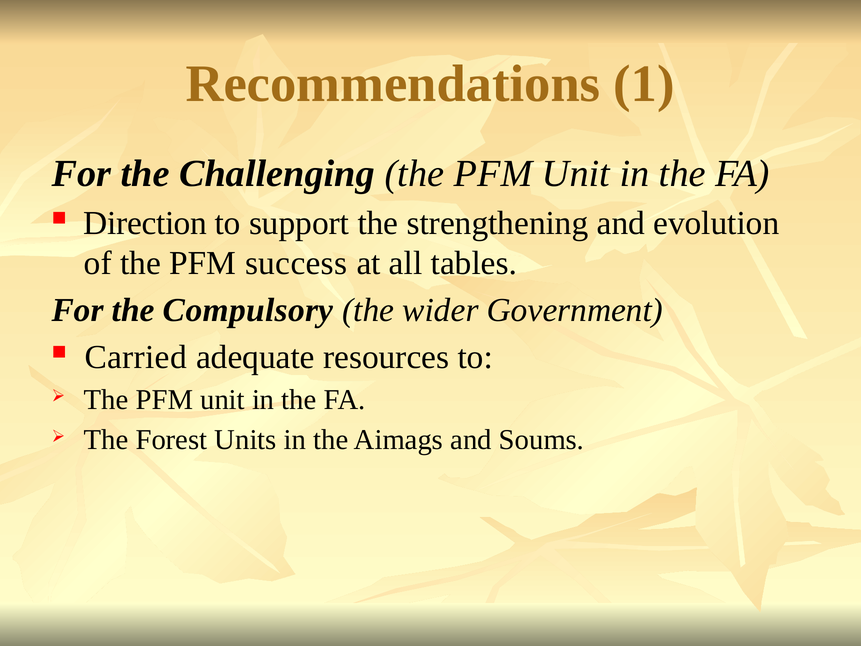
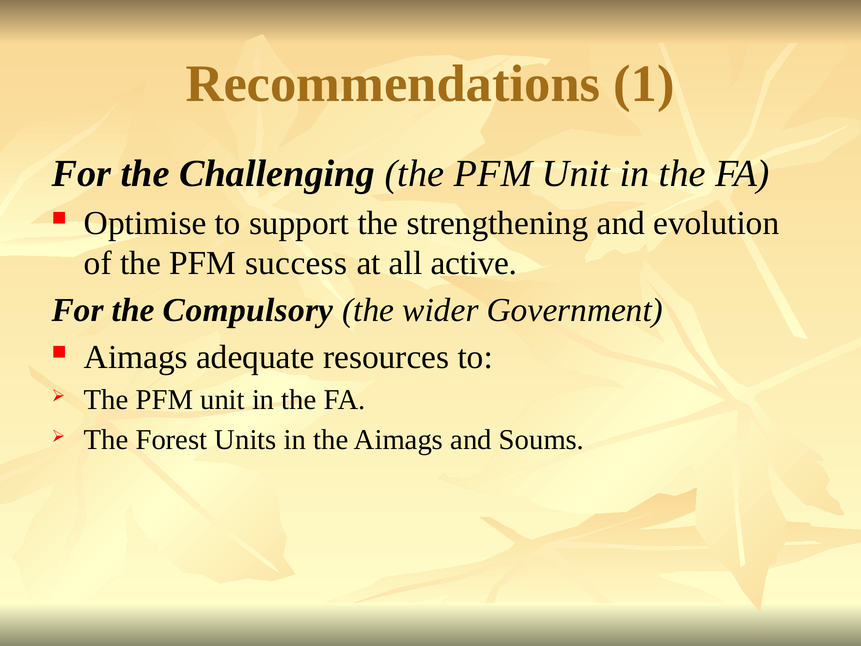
Direction: Direction -> Optimise (145, 223)
tables: tables -> active (474, 263)
Carried: Carried -> Aimags (136, 357)
